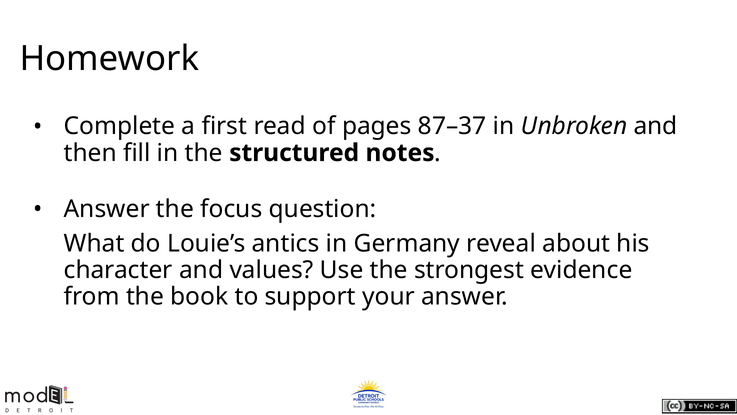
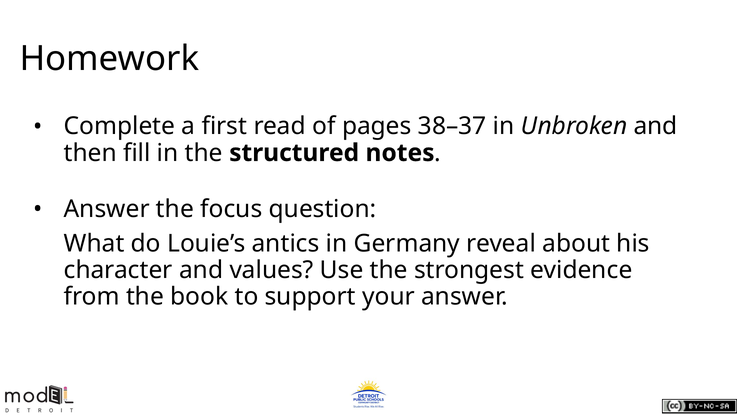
87–37: 87–37 -> 38–37 (452, 126)
